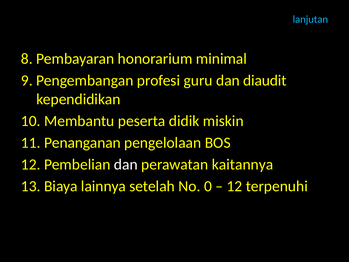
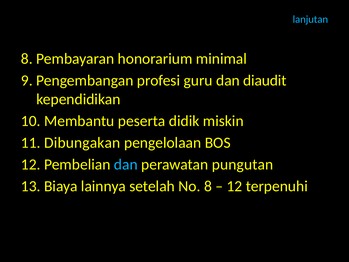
Penanganan: Penanganan -> Dibungakan (82, 143)
dan colour: white -> light blue (126, 164)
kaitannya: kaitannya -> pungutan (243, 164)
No 0: 0 -> 8 (208, 186)
